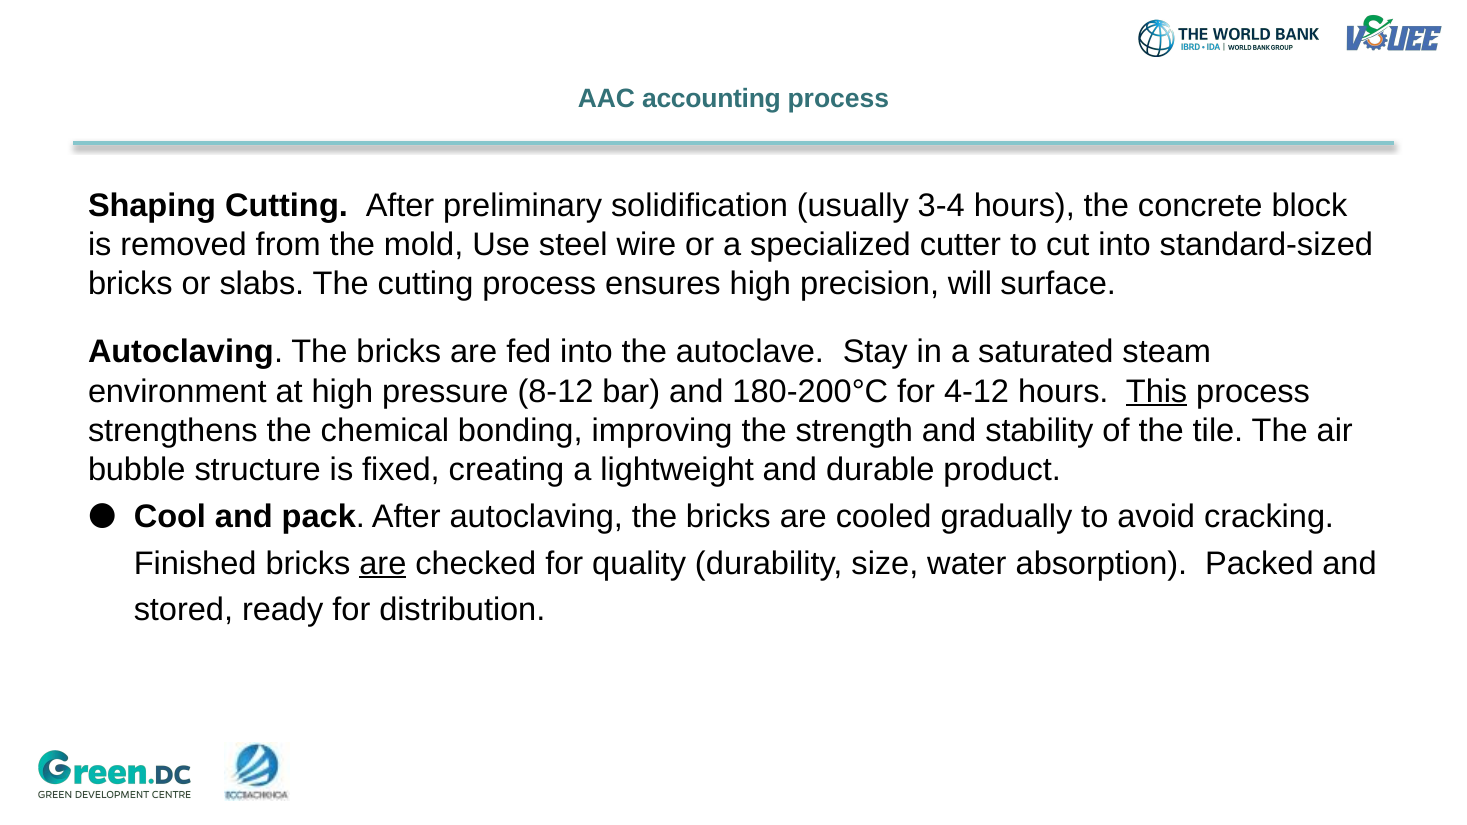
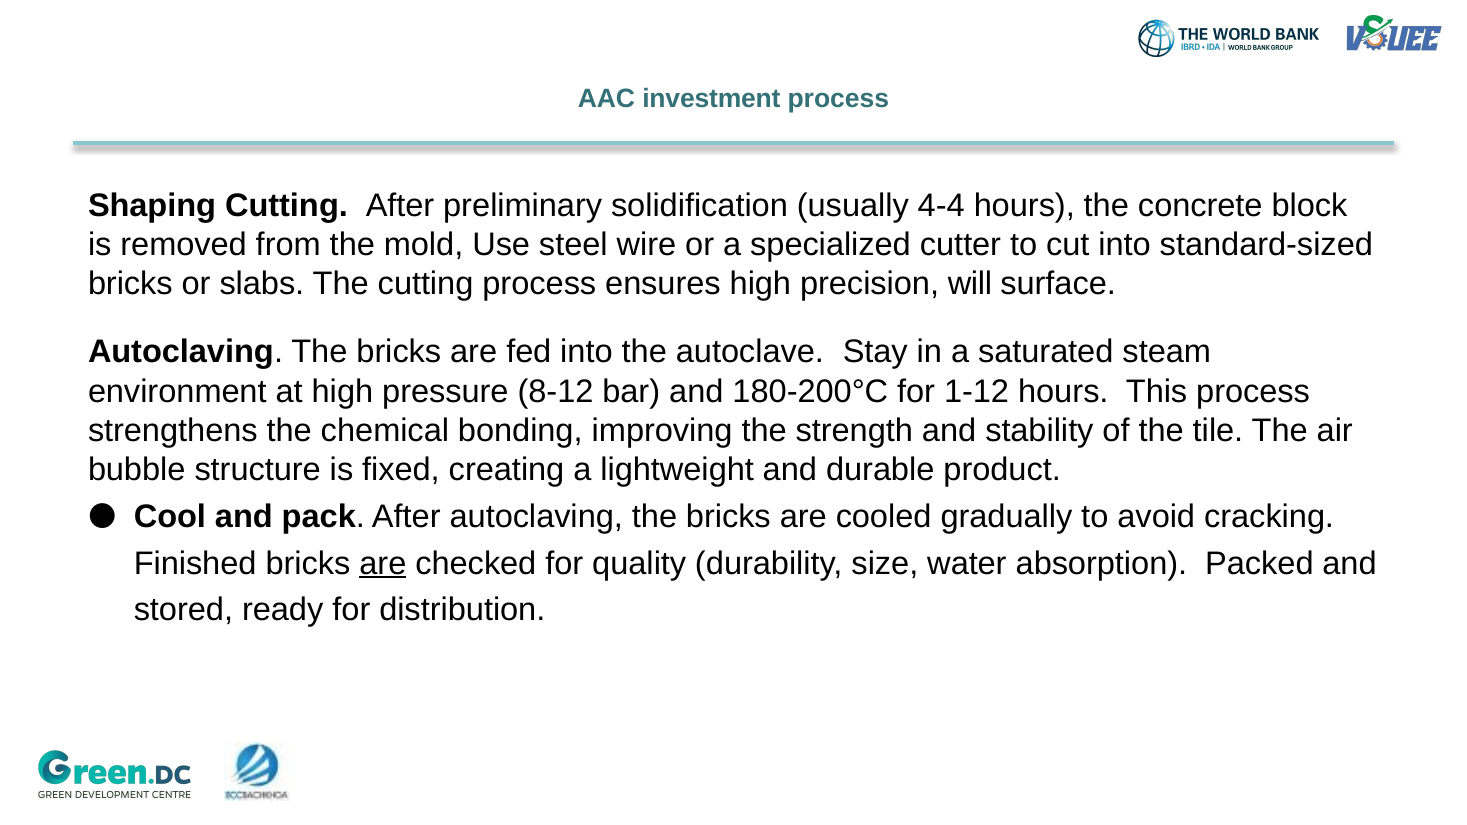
accounting: accounting -> investment (711, 98)
3-4: 3-4 -> 4-4 (941, 206)
4-12: 4-12 -> 1-12 (977, 391)
This underline: present -> none (1157, 391)
